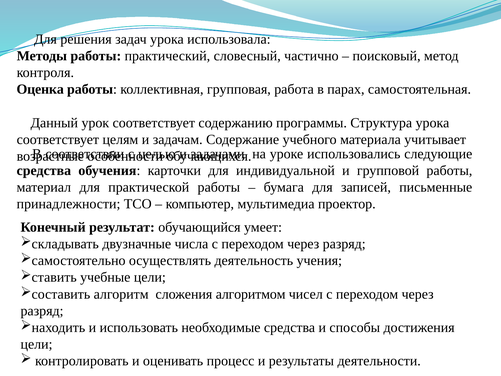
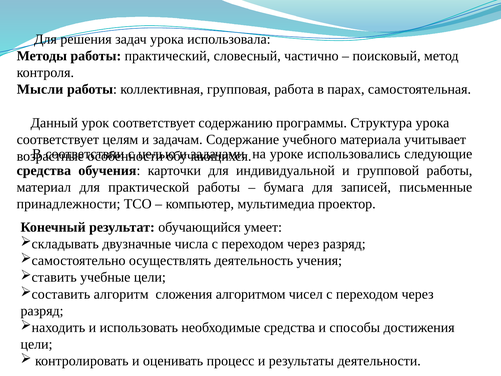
Оценка: Оценка -> Мысли (40, 89)
